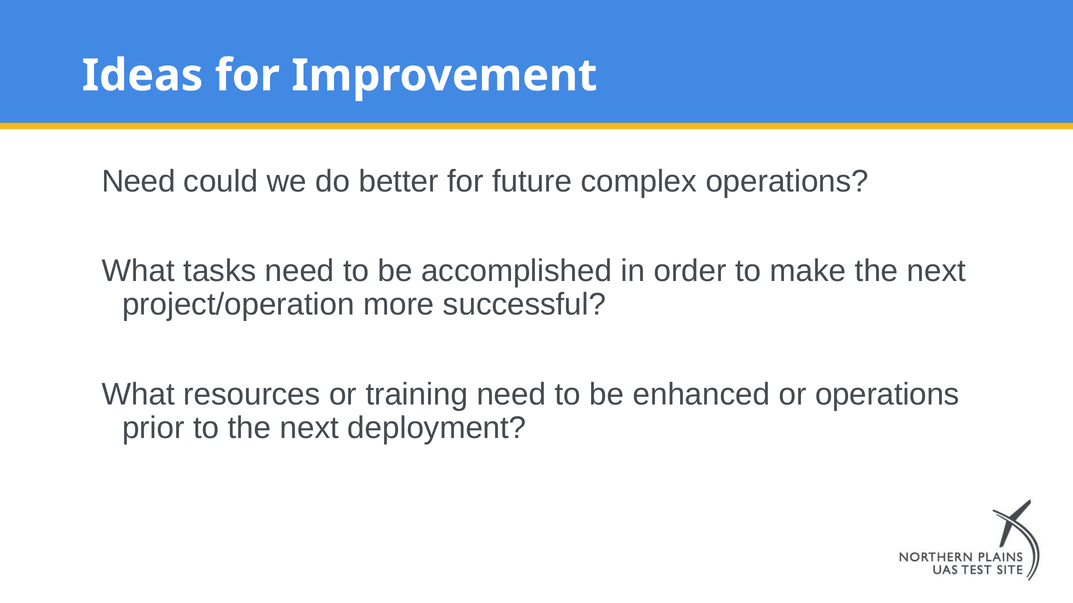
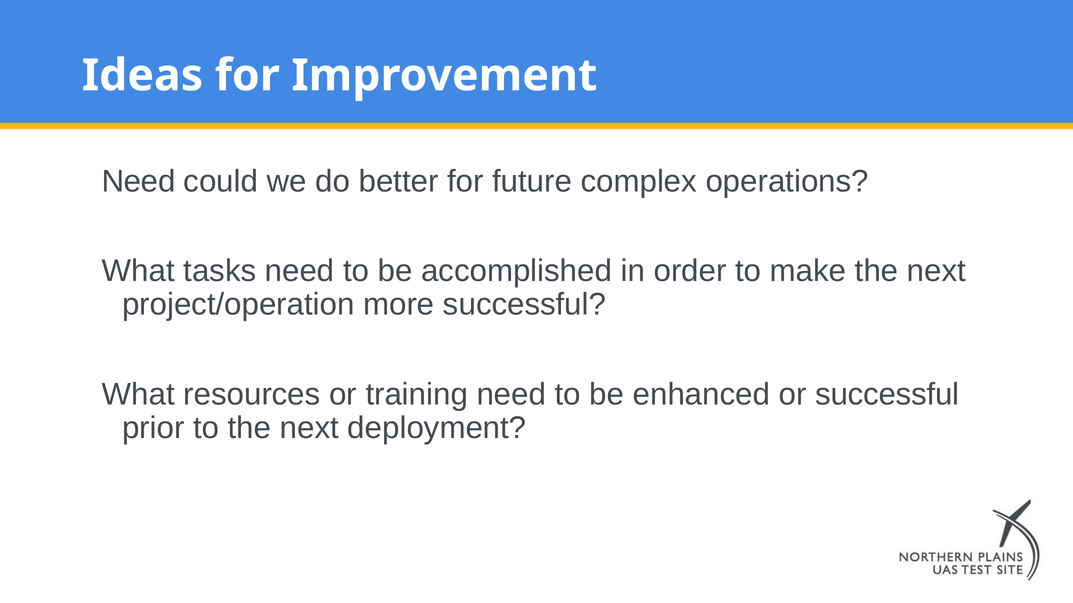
or operations: operations -> successful (887, 395)
